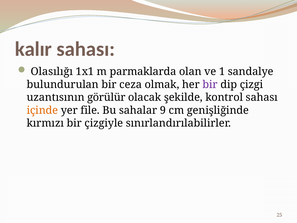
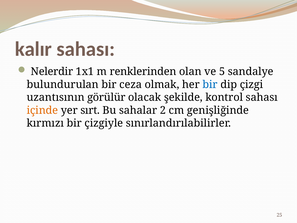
Olasılığı: Olasılığı -> Nelerdir (52, 72)
parmaklarda: parmaklarda -> renklerinden (143, 72)
1: 1 -> 5 (222, 72)
bir colour: purple -> blue (210, 84)
file: file -> sırt (90, 110)
9: 9 -> 2 (163, 110)
